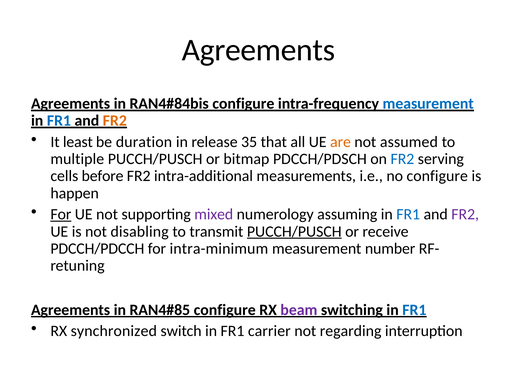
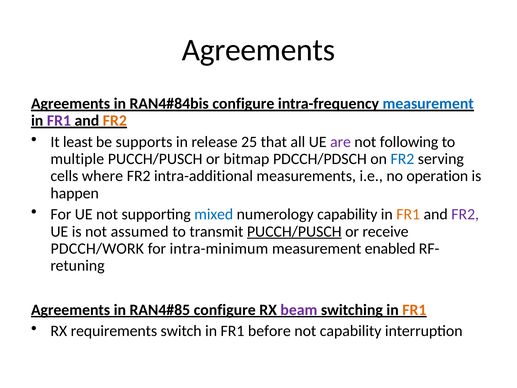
FR1 colour: blue -> purple (59, 121)
duration: duration -> supports (144, 142)
35: 35 -> 25 (249, 142)
are colour: orange -> purple (341, 142)
assumed: assumed -> following (409, 142)
before: before -> where (102, 176)
no configure: configure -> operation (437, 176)
For underline: present -> none (61, 214)
mixed colour: purple -> blue (214, 214)
numerology assuming: assuming -> capability (347, 214)
FR1 colour: blue -> orange (408, 214)
disabling: disabling -> assumed (140, 231)
PDCCH/PDCCH: PDCCH/PDCCH -> PDCCH/WORK (97, 248)
number: number -> enabled (390, 248)
FR1 colour: blue -> orange (414, 310)
synchronized: synchronized -> requirements (114, 331)
carrier: carrier -> before (269, 331)
not regarding: regarding -> capability (351, 331)
